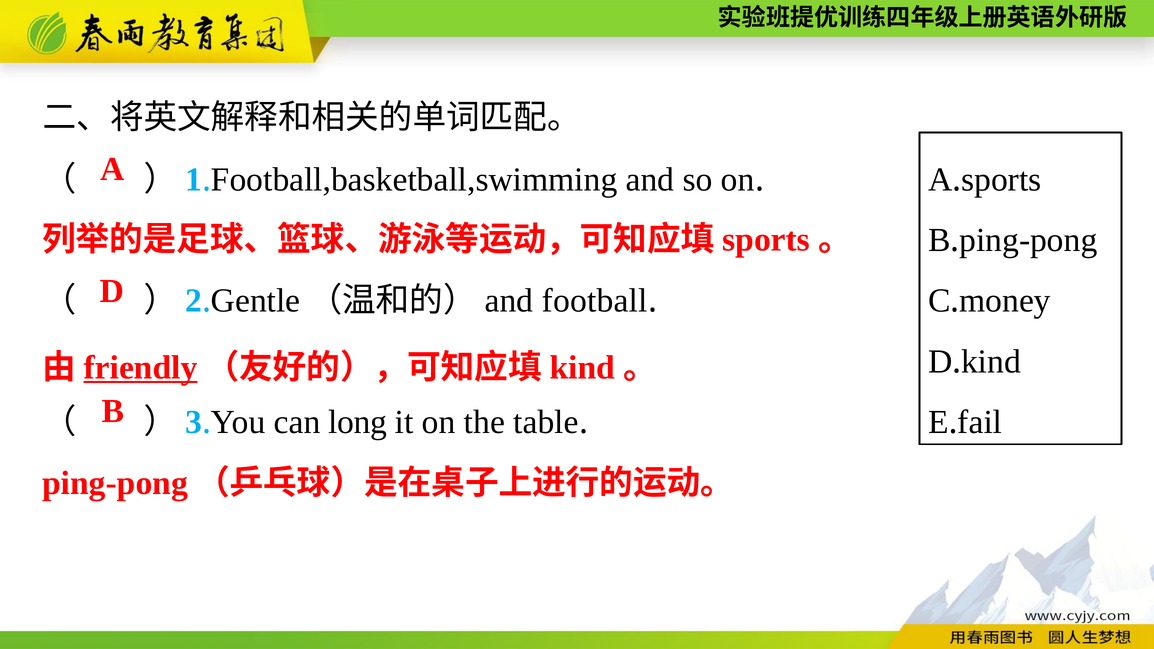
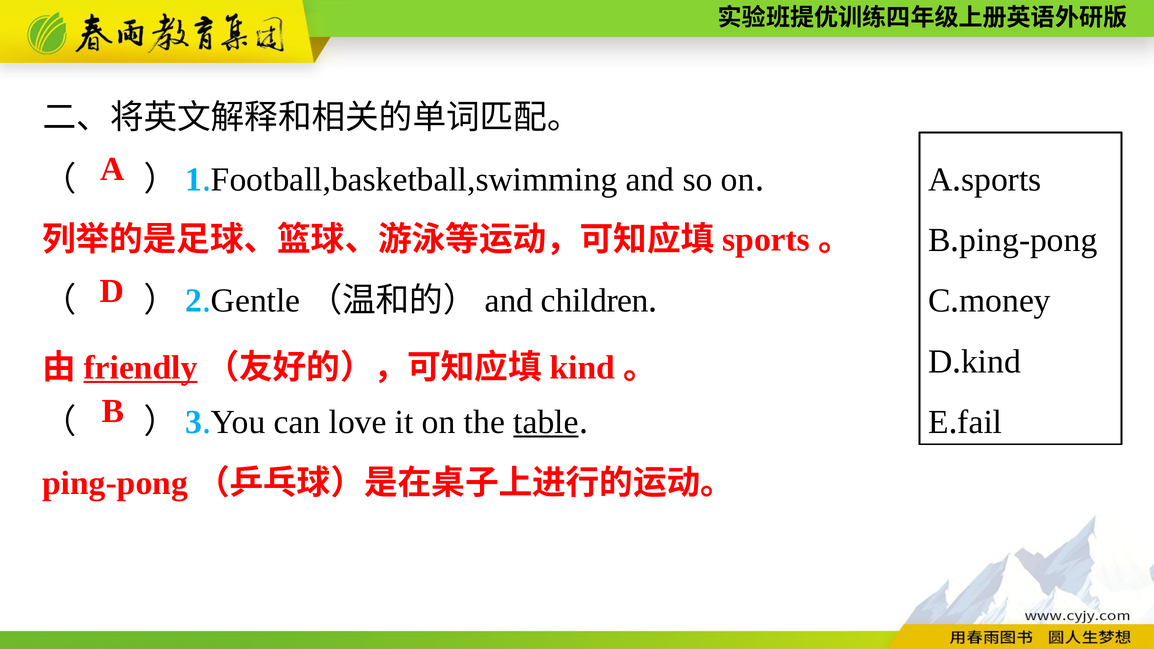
football: football -> children (595, 301)
long: long -> love (358, 422)
table underline: none -> present (546, 422)
